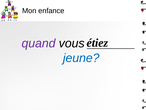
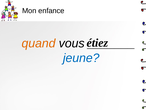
quand colour: purple -> orange (39, 43)
